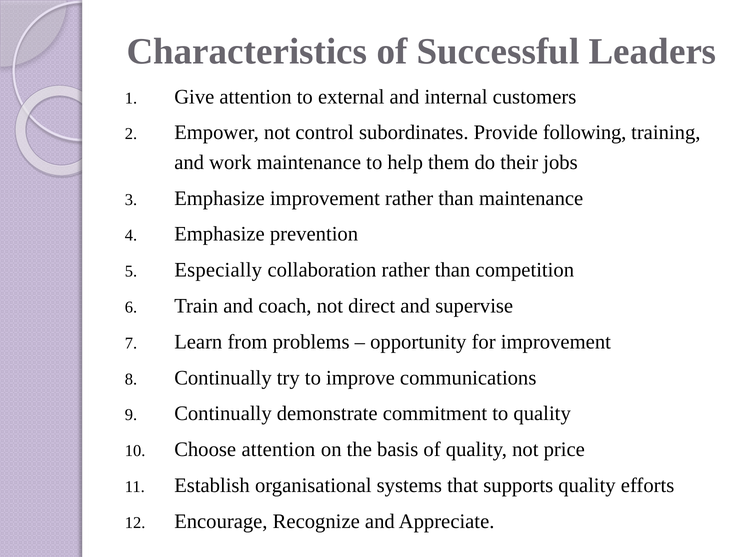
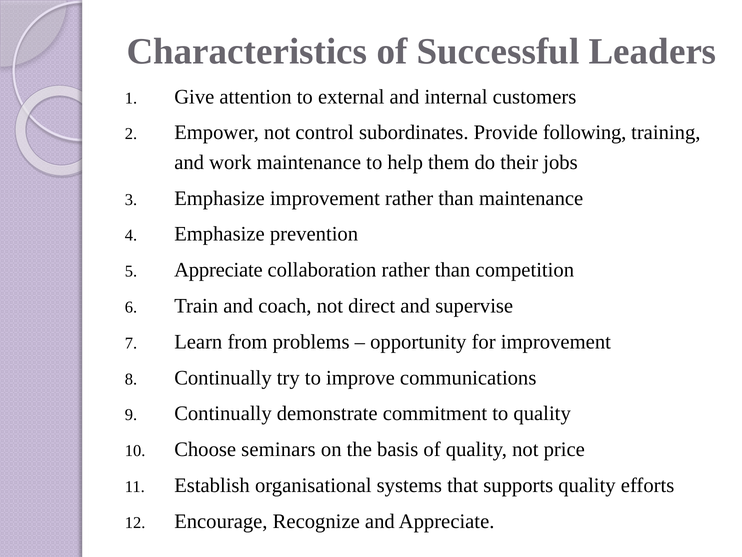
Especially: Especially -> Appreciate (218, 270)
Choose attention: attention -> seminars (278, 449)
